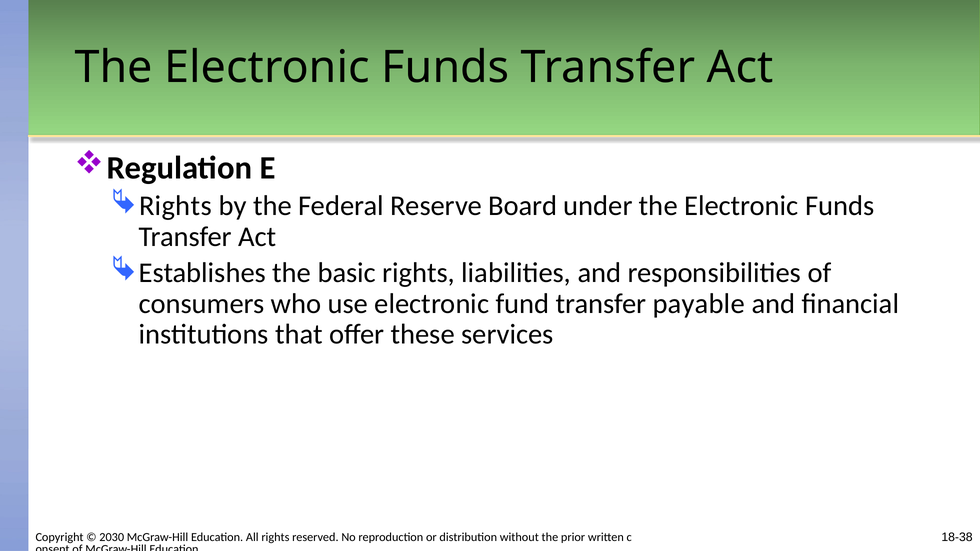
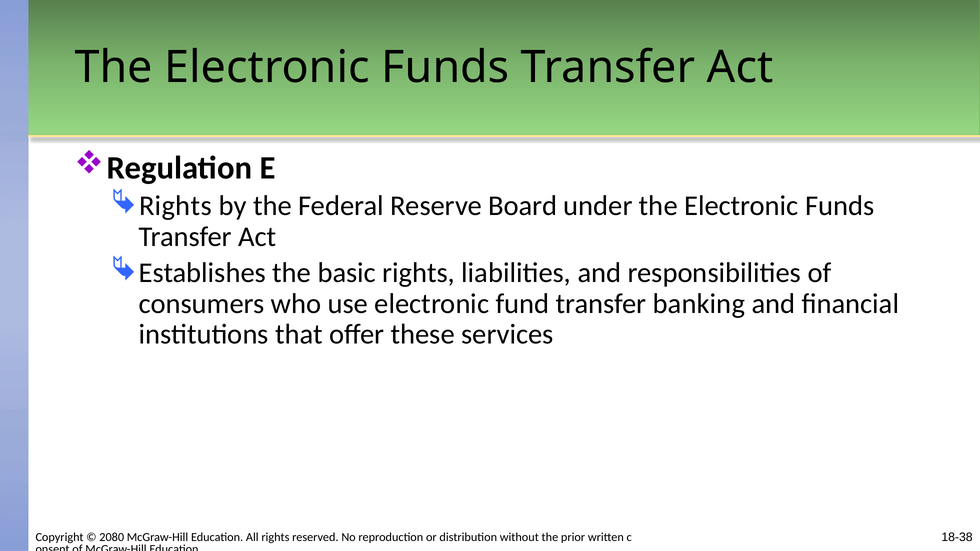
payable: payable -> banking (699, 304)
2030: 2030 -> 2080 (112, 537)
